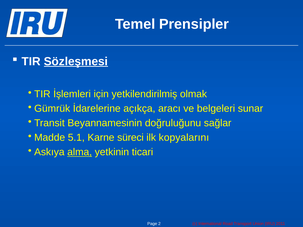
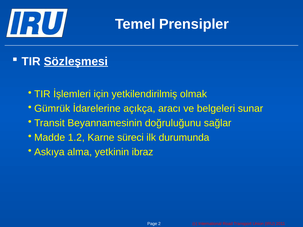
5.1: 5.1 -> 1.2 (76, 138)
kopyalarını: kopyalarını -> durumunda (184, 138)
alma underline: present -> none (80, 152)
ticari: ticari -> ibraz (143, 152)
